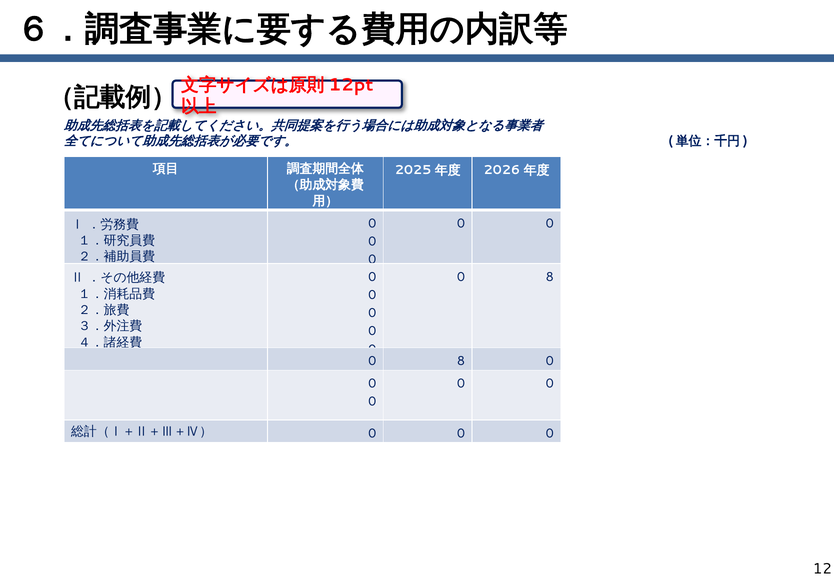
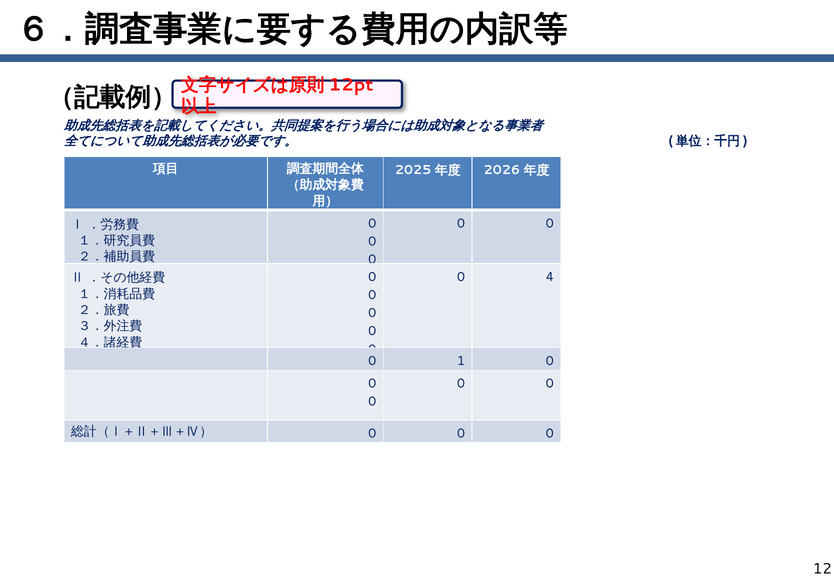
8: 8 -> 4 (550, 277)
8: 8 -> 1 (461, 361)
